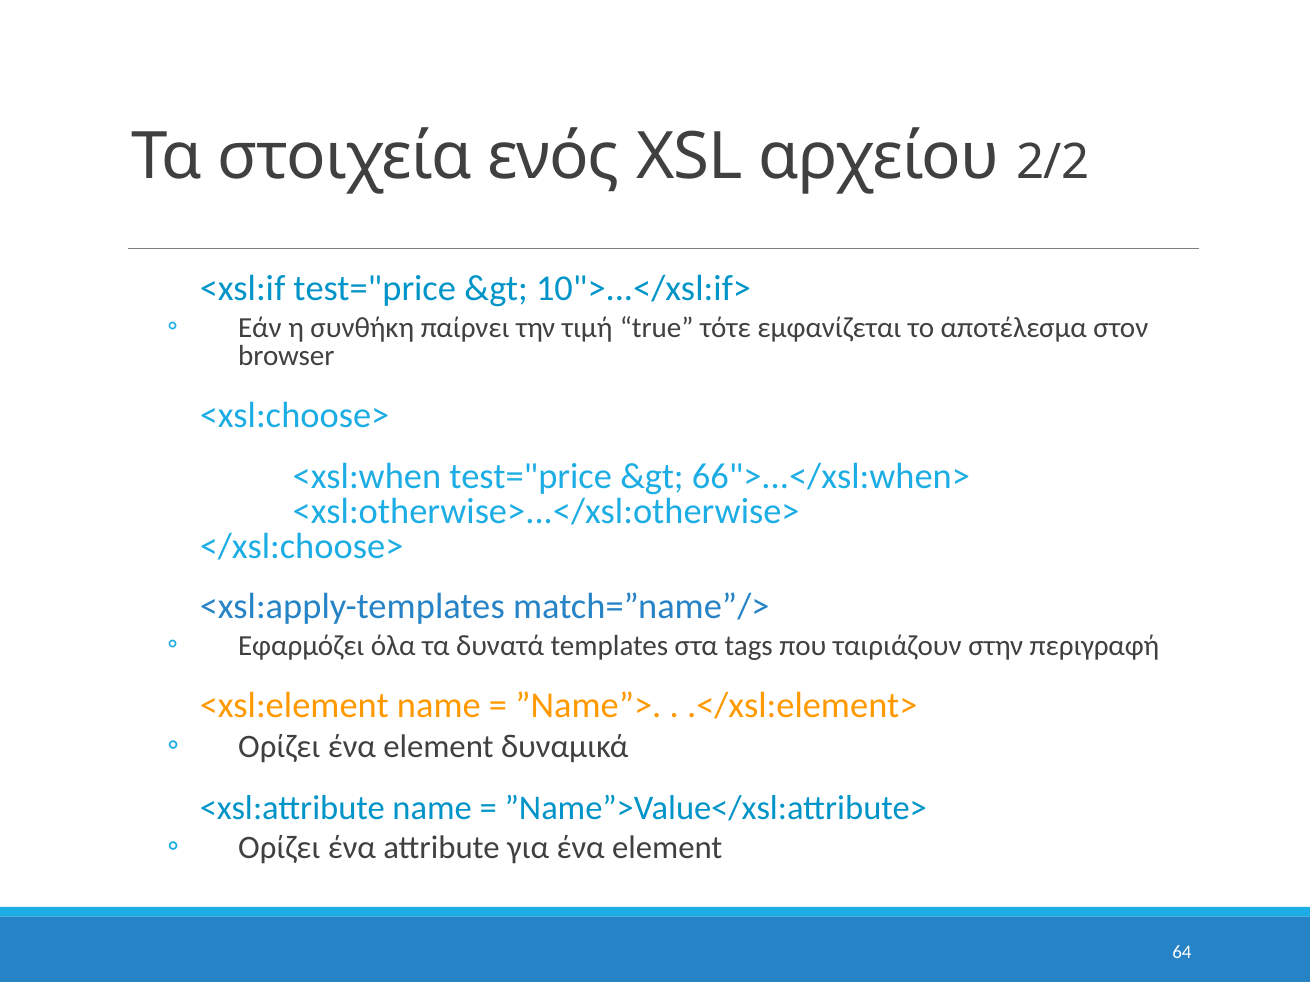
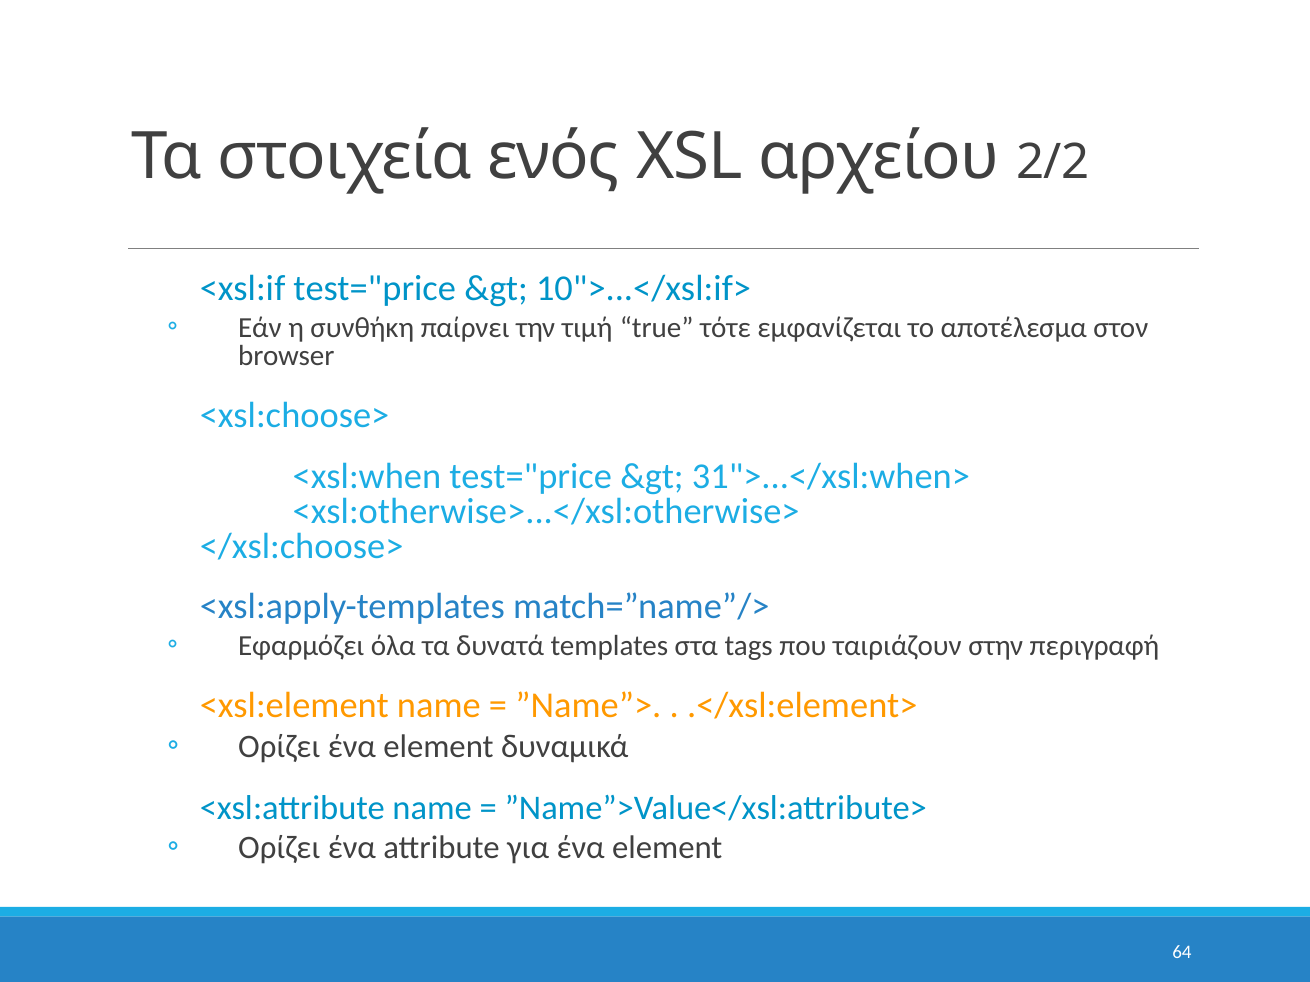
66">...</xsl:when>: 66">...</xsl:when> -> 31">...</xsl:when> (831, 476)
